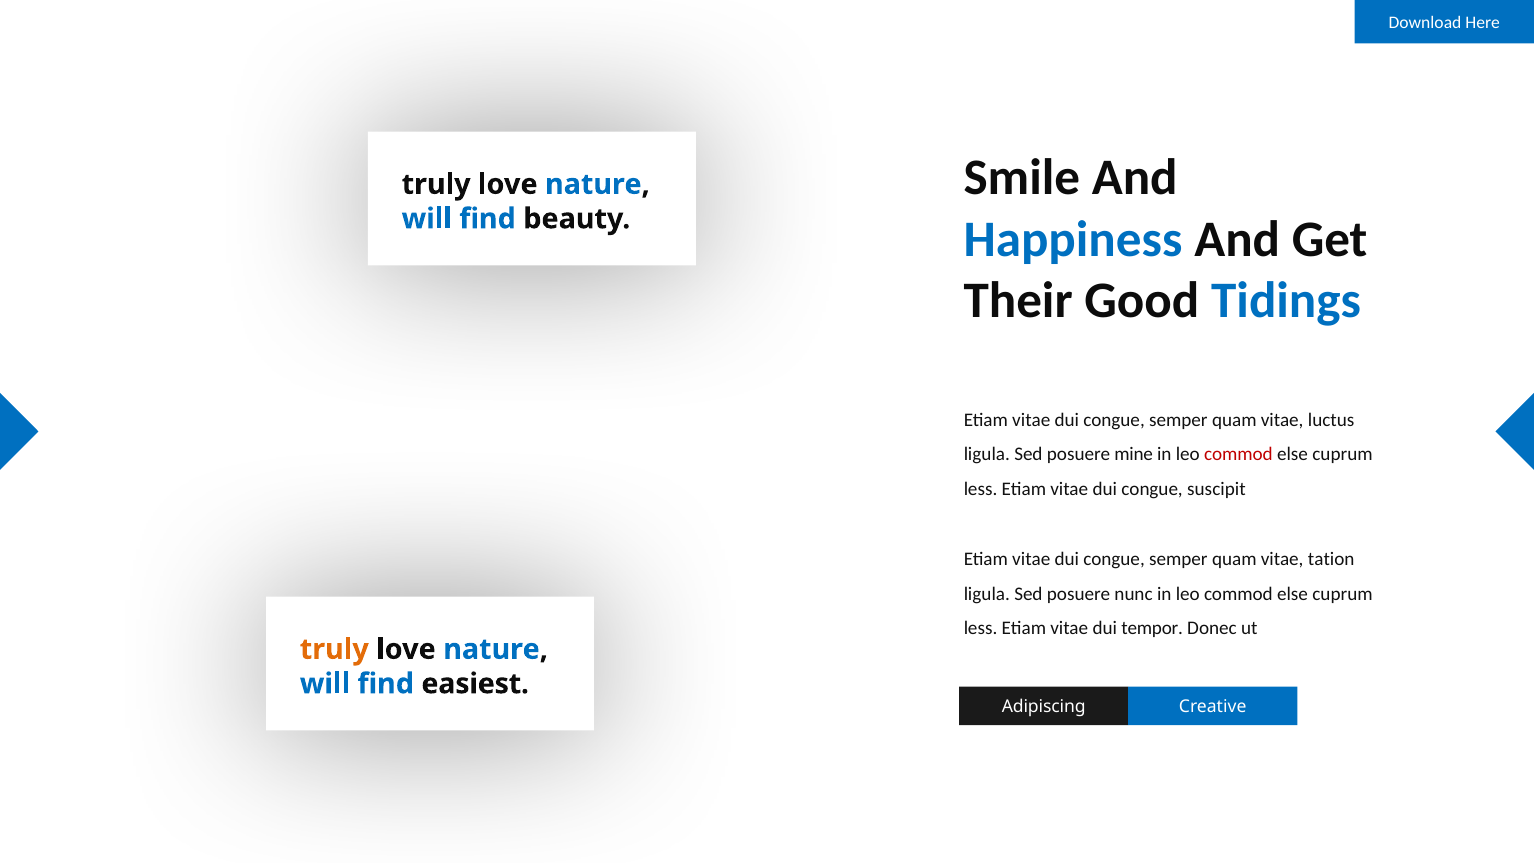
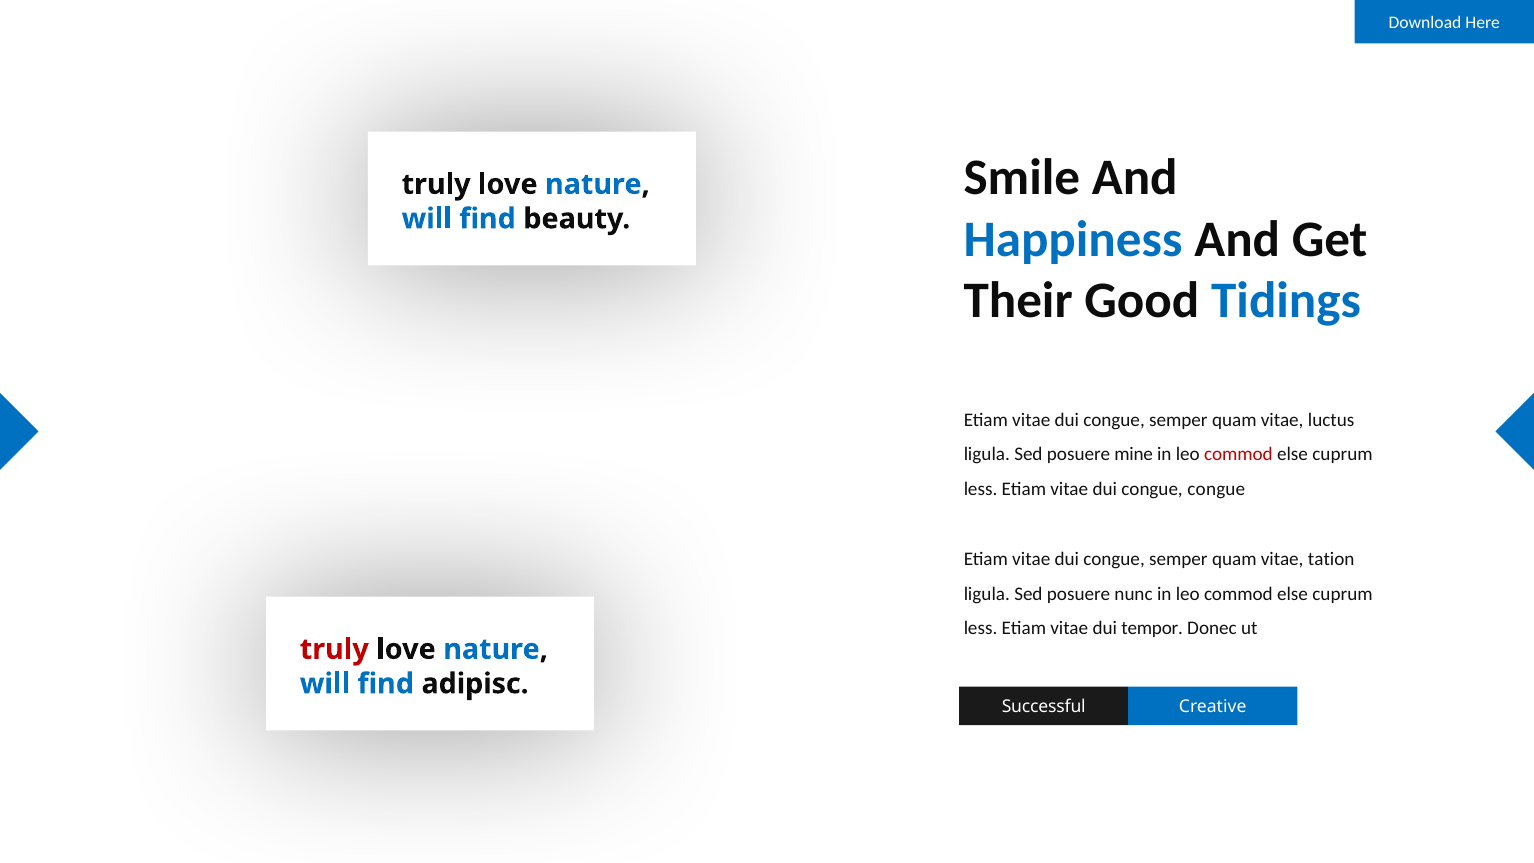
congue suscipit: suscipit -> congue (1216, 489)
truly colour: orange -> red (334, 649)
easiest: easiest -> adipisc (475, 684)
Adipiscing: Adipiscing -> Successful (1044, 707)
